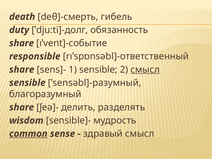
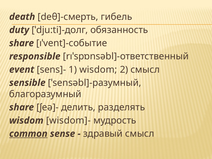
share: share -> event (22, 70)
1 sensible: sensible -> wisdom (98, 70)
смысл underline: present -> none (145, 70)
sensible]-: sensible]- -> wisdom]- (68, 120)
